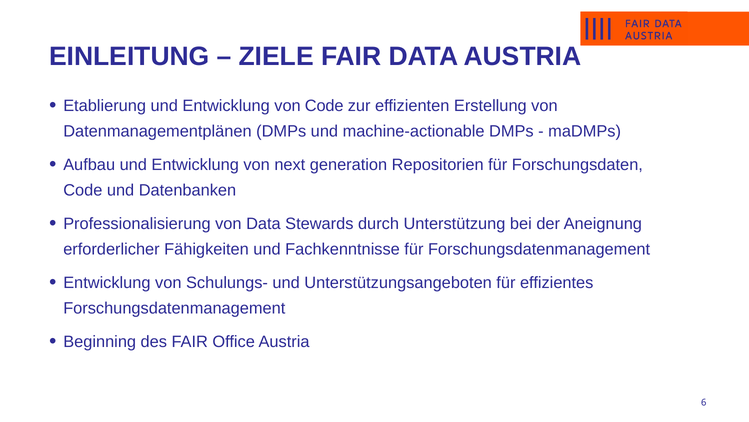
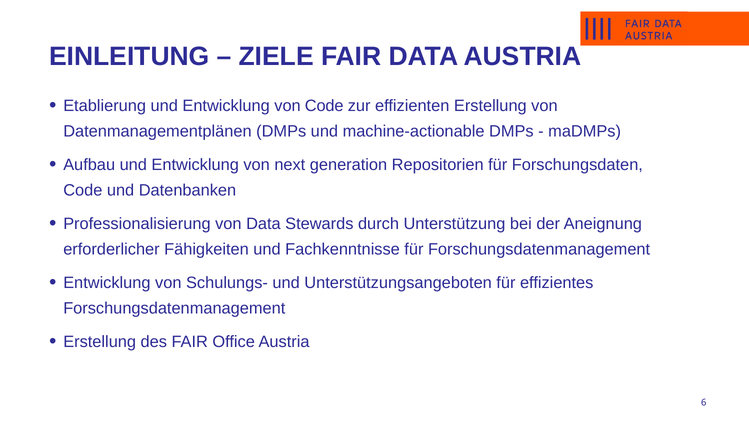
Beginning: Beginning -> Erstellung (100, 341)
